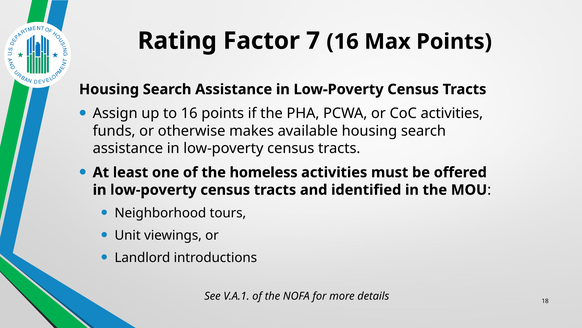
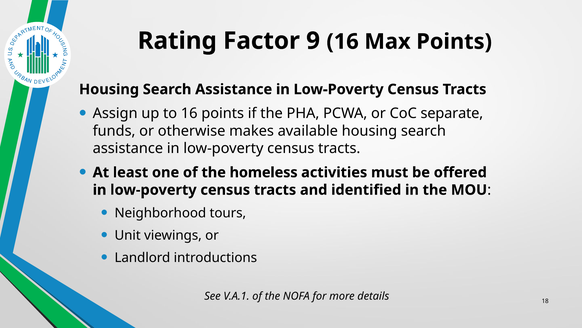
7: 7 -> 9 (313, 41)
CoC activities: activities -> separate (452, 113)
